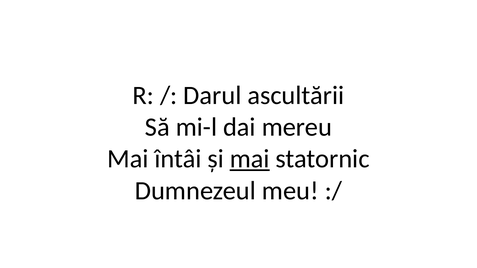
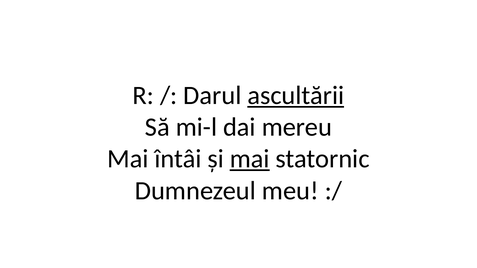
ascultării underline: none -> present (296, 95)
